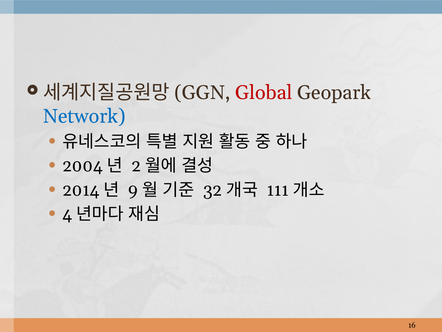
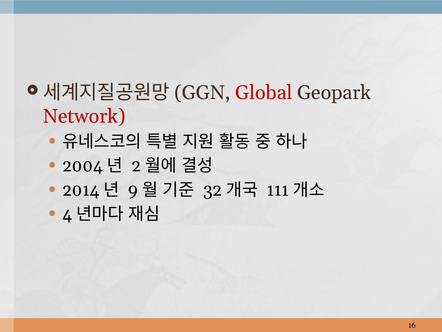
Network colour: blue -> red (84, 116)
